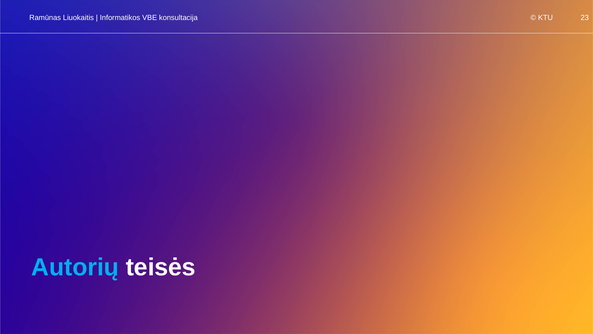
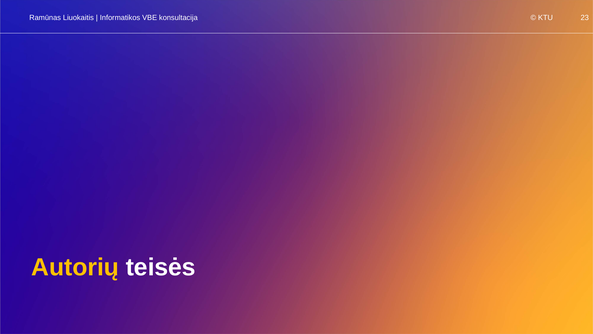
Autorių colour: light blue -> yellow (75, 267)
